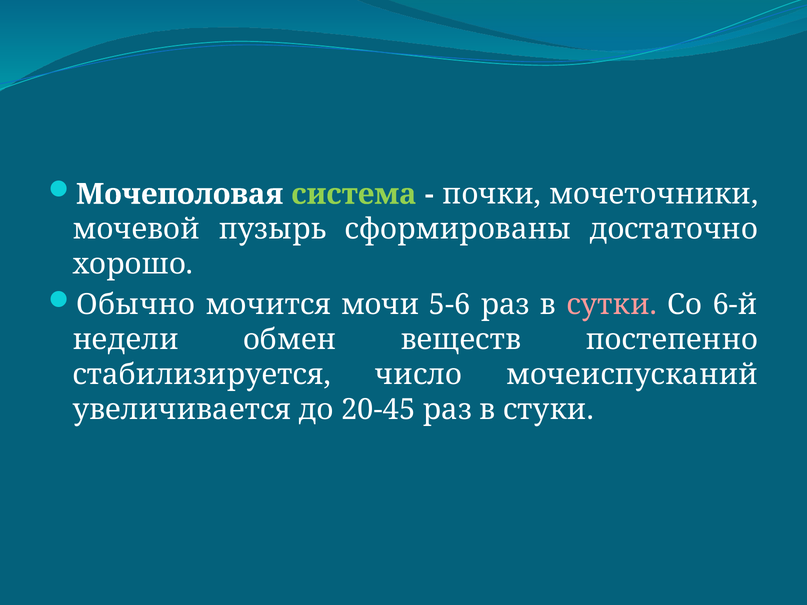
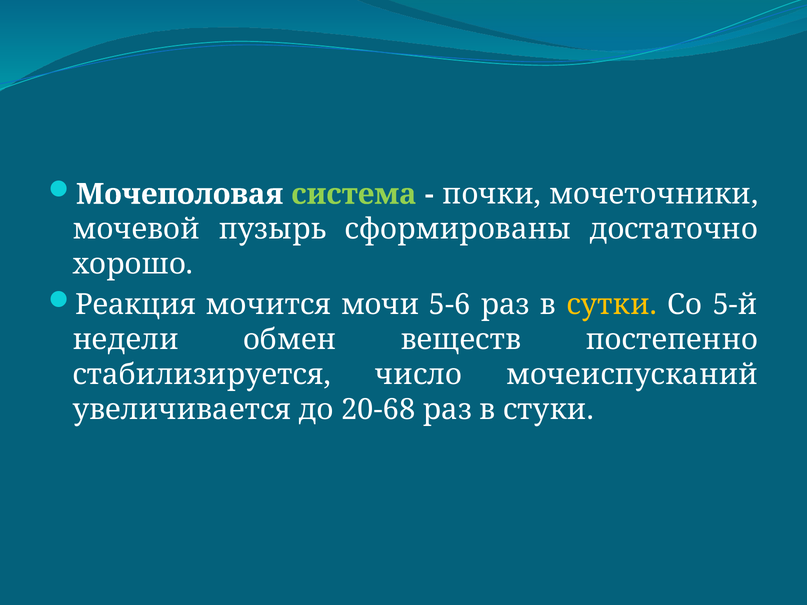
Обычно: Обычно -> Реакция (136, 305)
сутки colour: pink -> yellow (612, 305)
6-й: 6-й -> 5-й (735, 305)
20-45: 20-45 -> 20-68 (378, 410)
